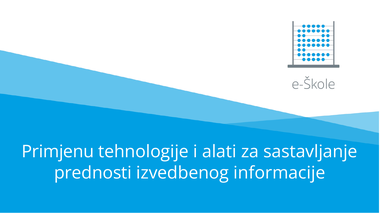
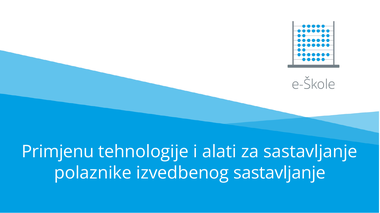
prednosti: prednosti -> polaznike (93, 174)
izvedbenog informacije: informacije -> sastavljanje (280, 174)
